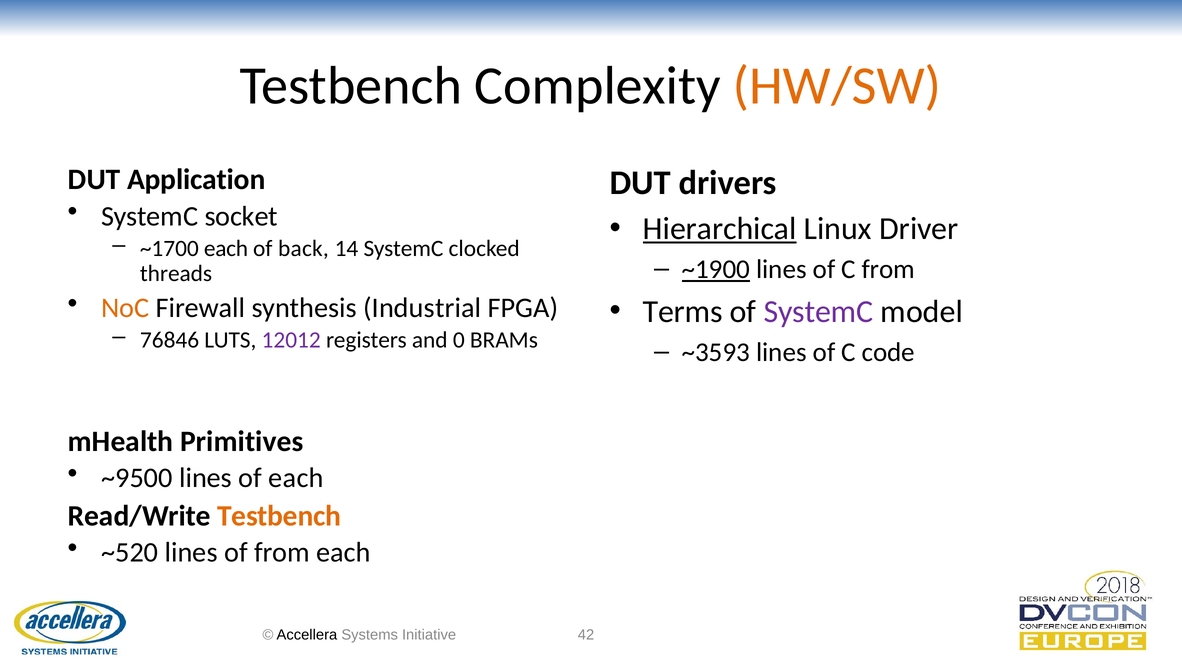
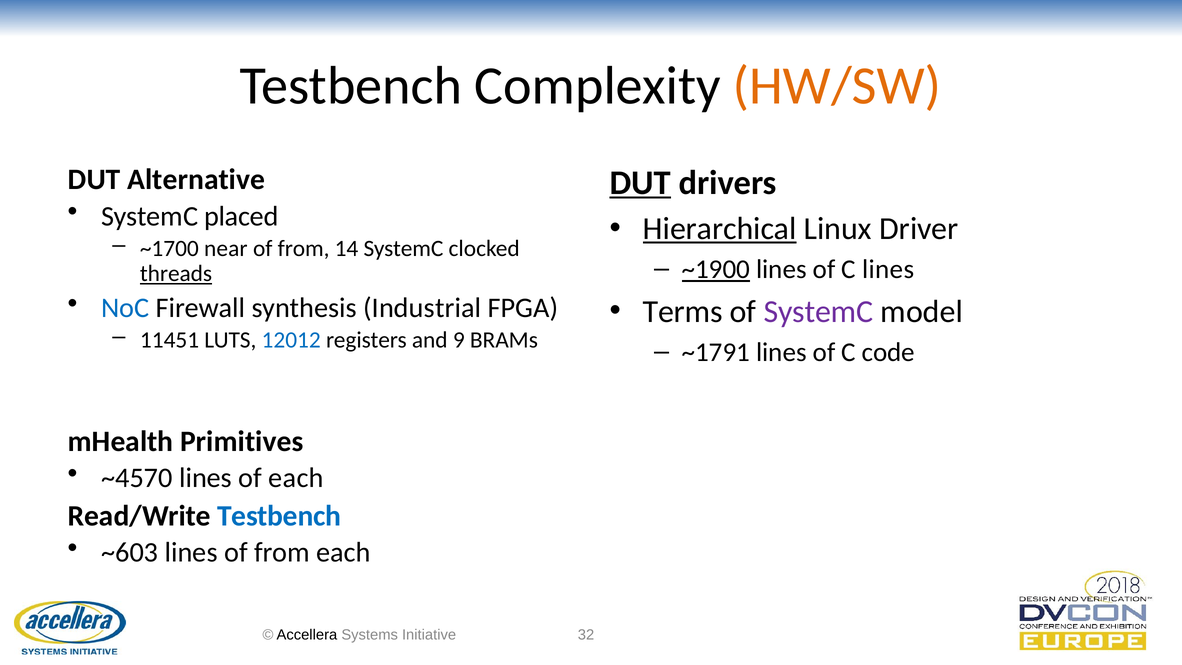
Application: Application -> Alternative (196, 179)
DUT underline: none -> present (640, 183)
socket: socket -> placed (241, 216)
~1700 each: each -> near (226, 248)
back: back -> from (304, 248)
C from: from -> lines (888, 269)
threads underline: none -> present (176, 274)
NoC colour: orange -> blue (125, 308)
76846: 76846 -> 11451 (170, 340)
12012 colour: purple -> blue (291, 340)
0: 0 -> 9 (459, 340)
~3593: ~3593 -> ~1791 (716, 352)
~9500: ~9500 -> ~4570 (137, 478)
Testbench colour: orange -> blue (279, 516)
~520: ~520 -> ~603 (130, 552)
42: 42 -> 32 (586, 635)
